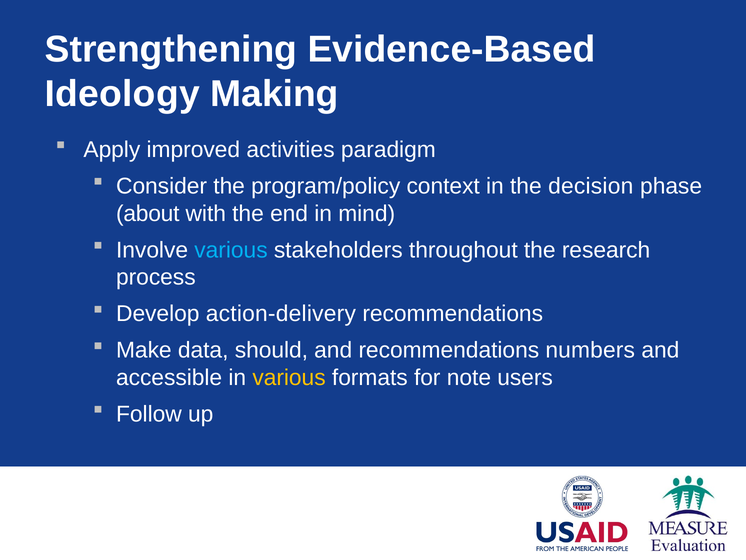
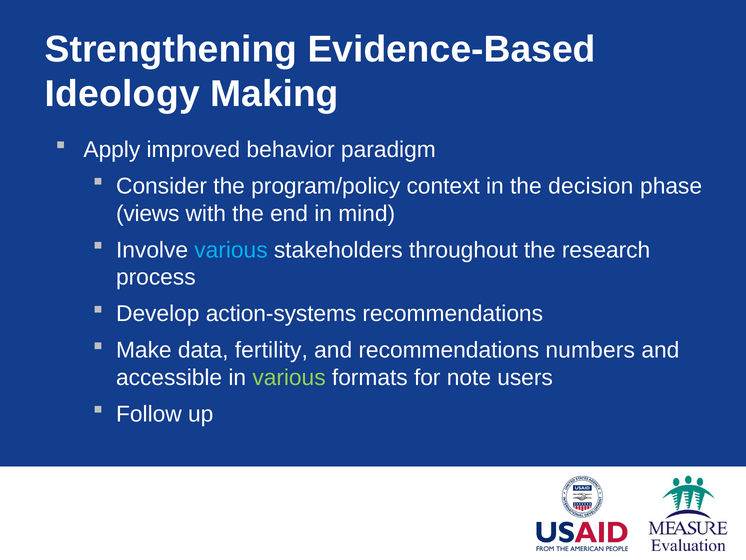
activities: activities -> behavior (291, 150)
about: about -> views (148, 213)
action-delivery: action-delivery -> action-systems (281, 314)
should: should -> fertility (271, 350)
various colour: yellow -> light green (289, 377)
